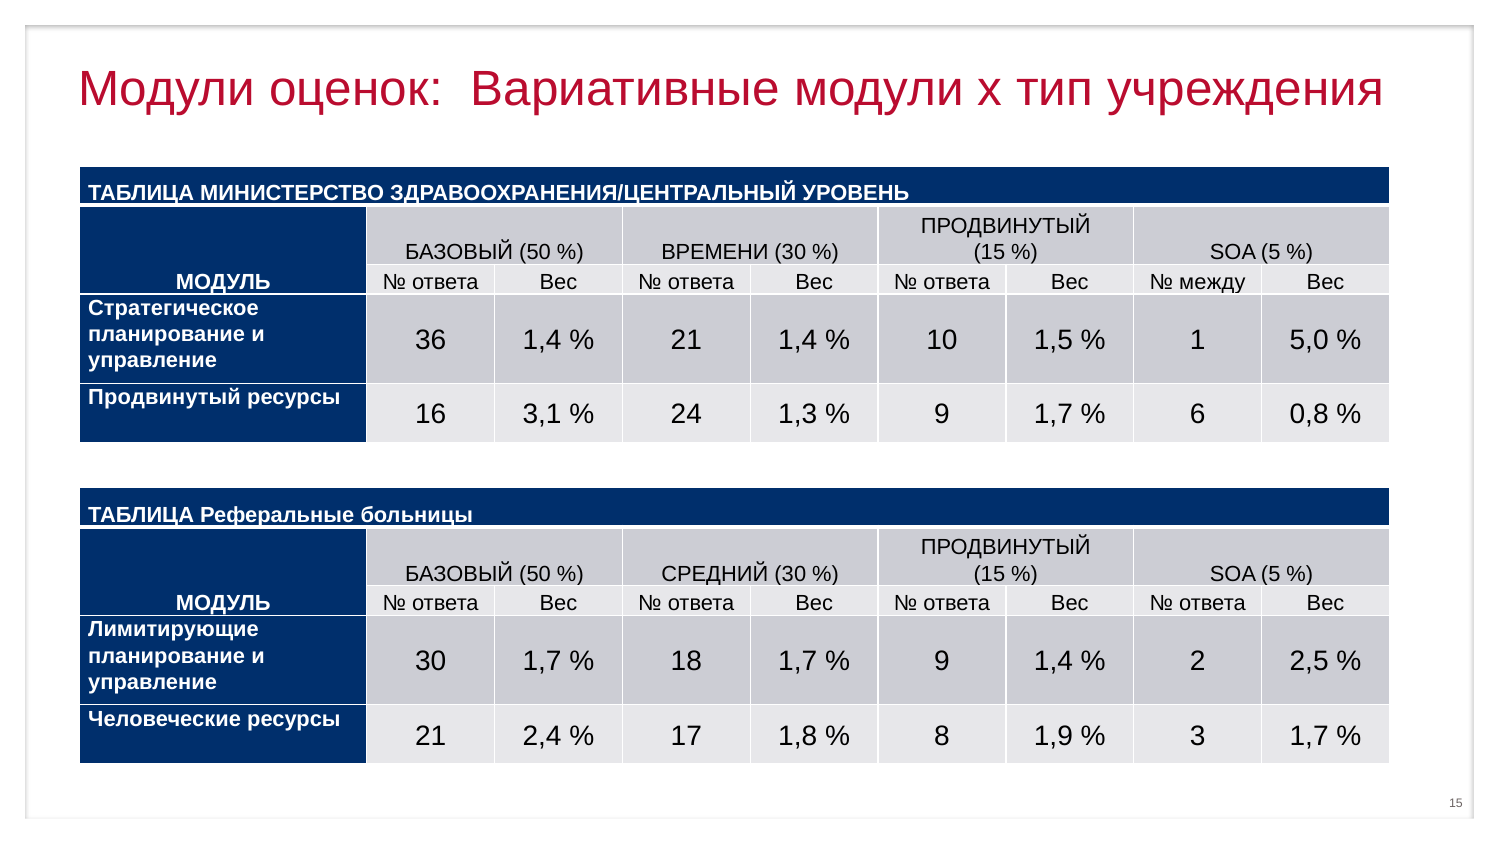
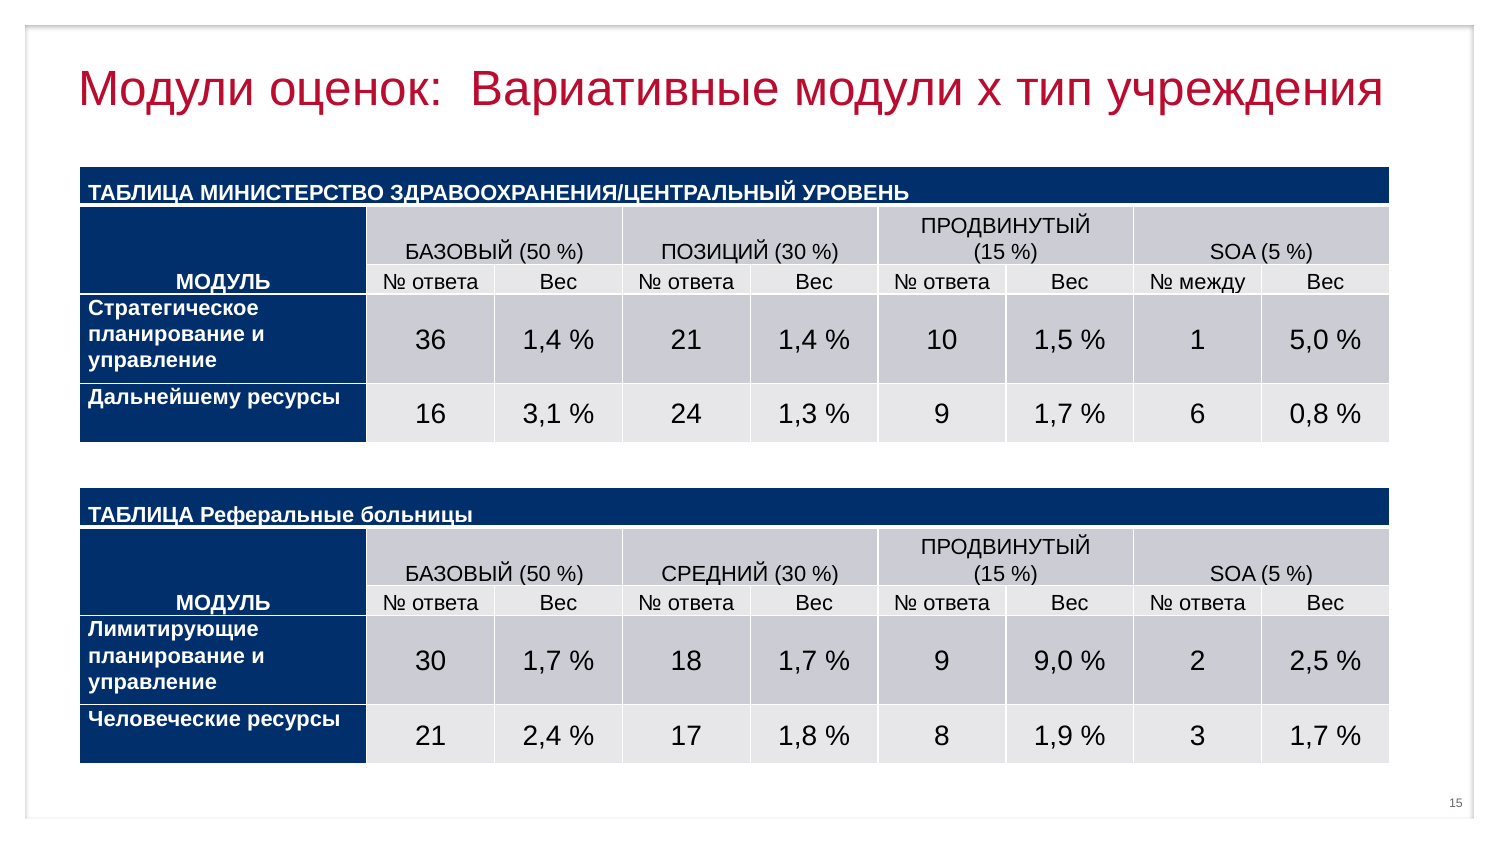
ВРЕМЕНИ: ВРЕМЕНИ -> ПОЗИЦИЙ (715, 252)
Продвинутый: Продвинутый -> Дальнейшему (165, 398)
9 1,4: 1,4 -> 9,0 (1053, 662)
